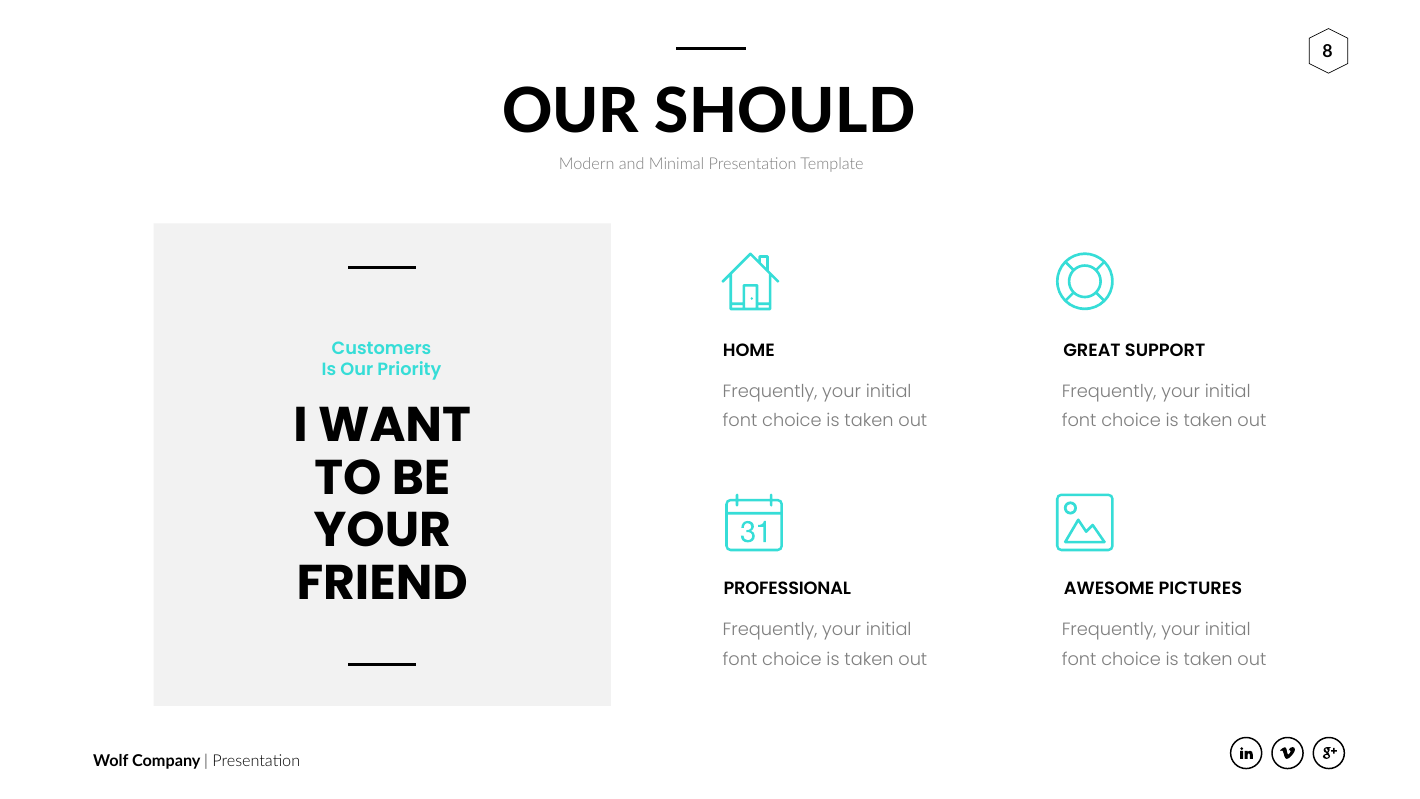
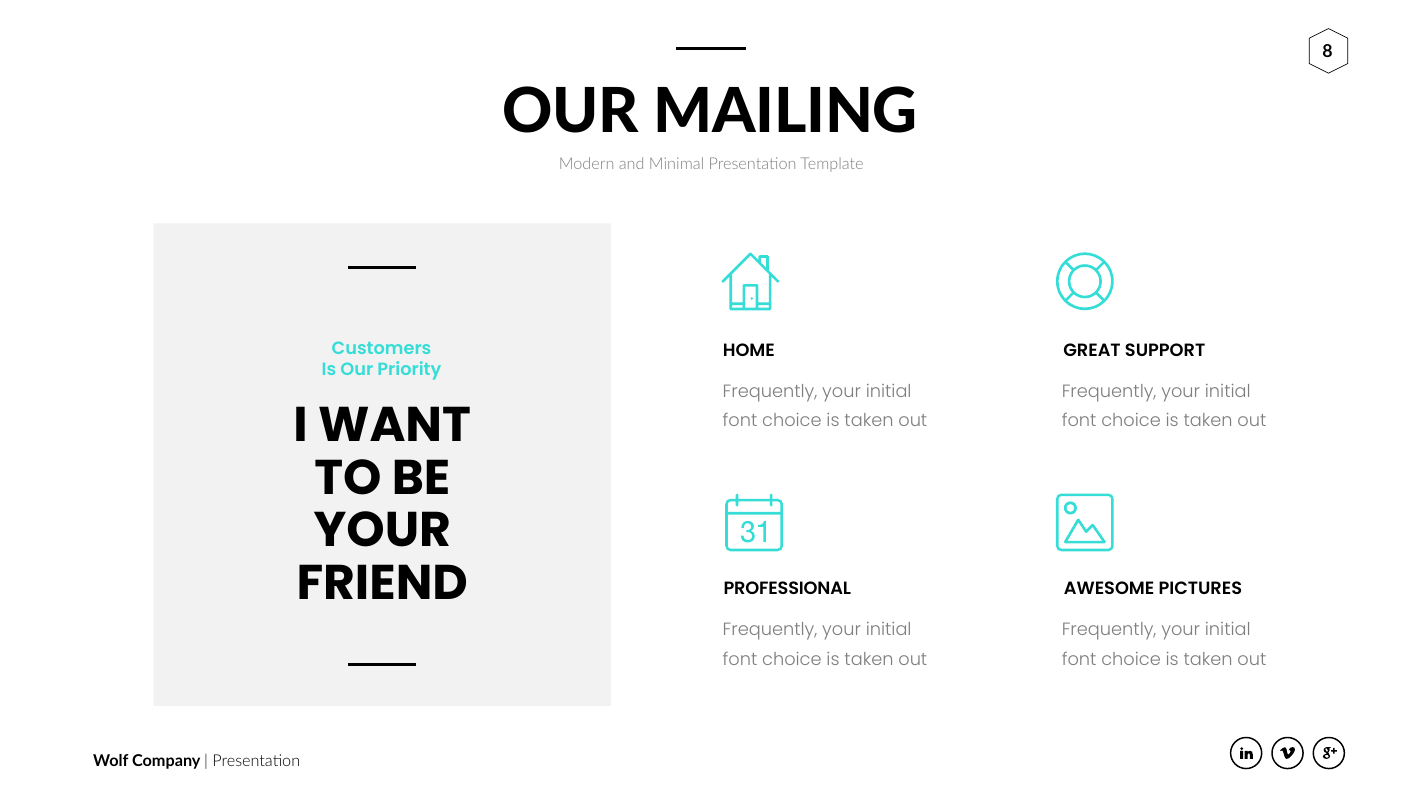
SHOULD: SHOULD -> MAILING (786, 112)
